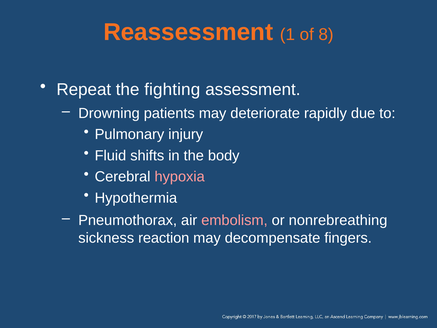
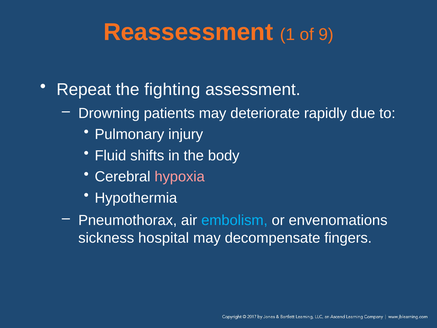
8: 8 -> 9 (326, 35)
embolism colour: pink -> light blue (234, 220)
nonrebreathing: nonrebreathing -> envenomations (338, 220)
reaction: reaction -> hospital (164, 238)
